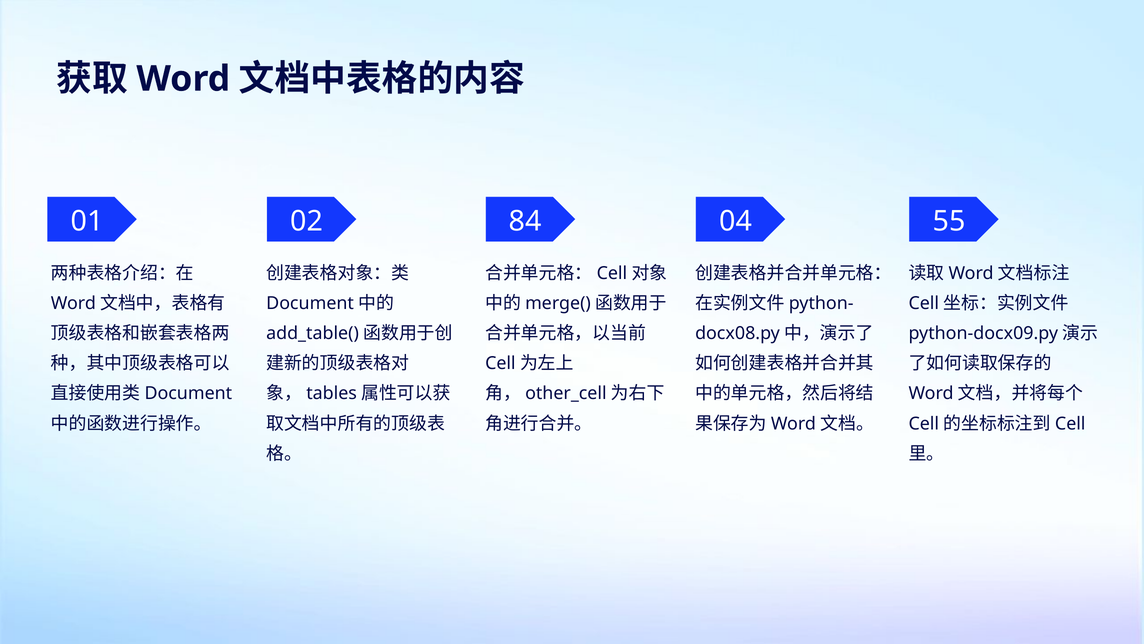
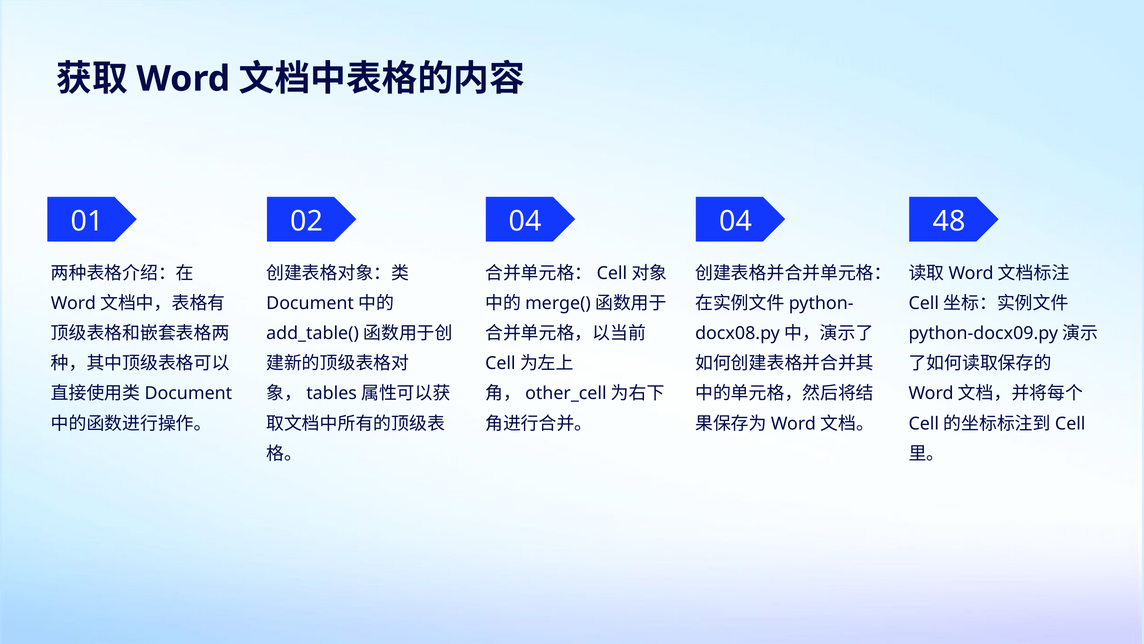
02 84: 84 -> 04 (525, 221)
55: 55 -> 48 (949, 221)
